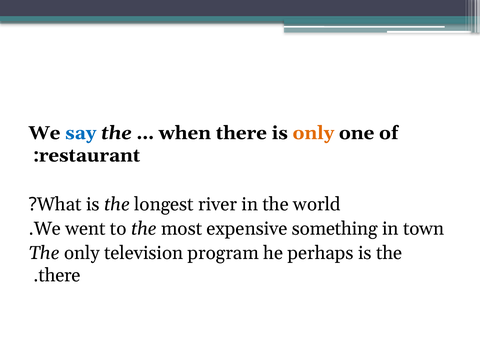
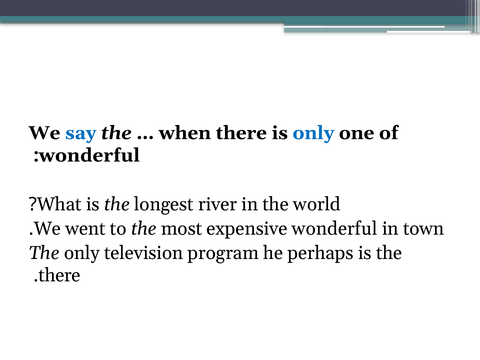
only colour: orange -> blue (313, 133)
restaurant: restaurant -> wonderful (89, 155)
expensive something: something -> wonderful (335, 229)
